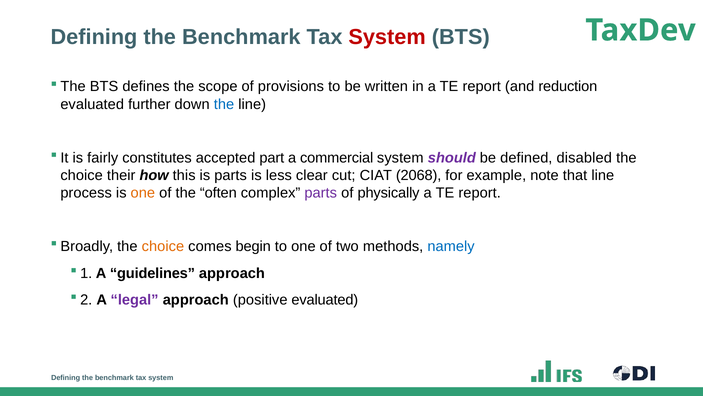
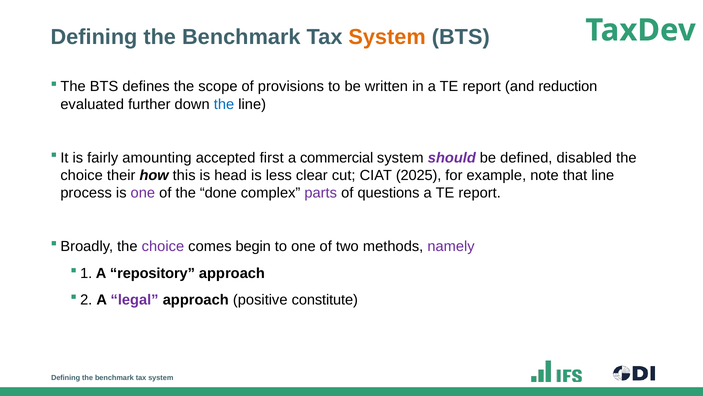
System colour: red -> orange (387, 37)
constitutes: constitutes -> amounting (157, 158)
part: part -> first (272, 158)
is parts: parts -> head (231, 175)
2068: 2068 -> 2025 (419, 175)
one colour: orange -> purple (143, 193)
often: often -> done (218, 193)
physically: physically -> questions (388, 193)
choice colour: orange -> purple (163, 246)
namely colour: blue -> purple (451, 246)
guidelines: guidelines -> repository (152, 273)
positive evaluated: evaluated -> constitute (325, 300)
